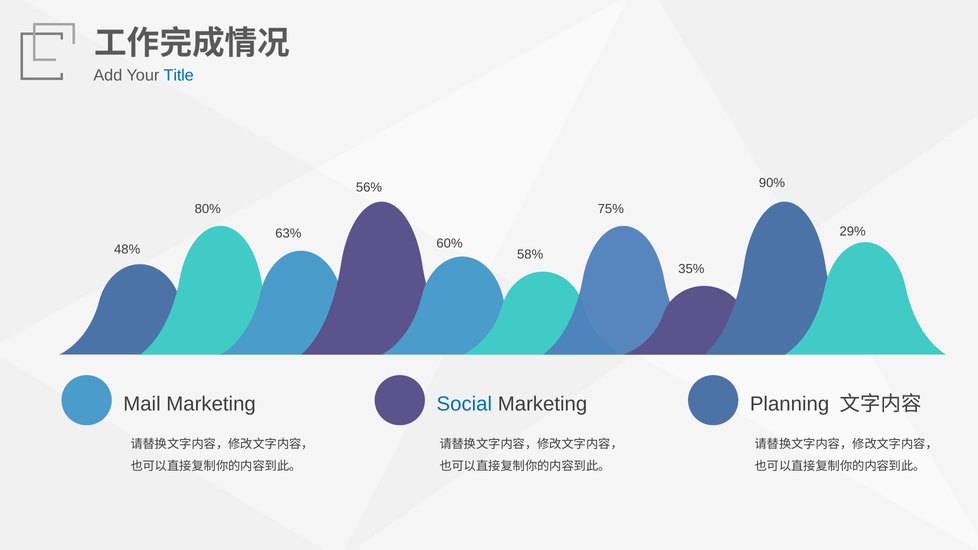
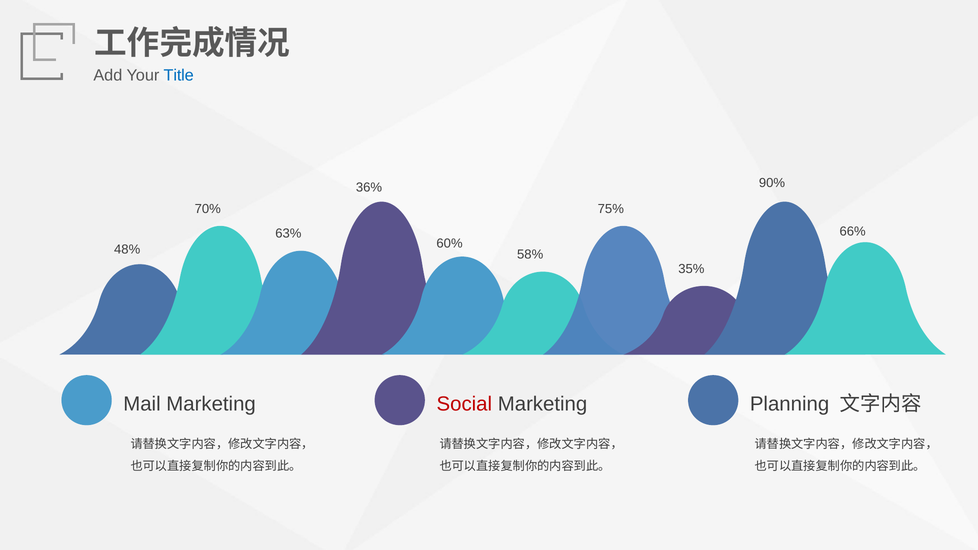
56%: 56% -> 36% (369, 187)
80%: 80% -> 70% (208, 209)
29%: 29% -> 66% (853, 232)
Social colour: blue -> red (464, 404)
